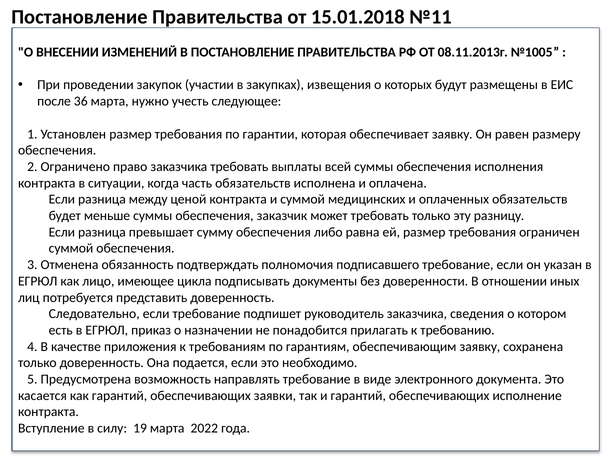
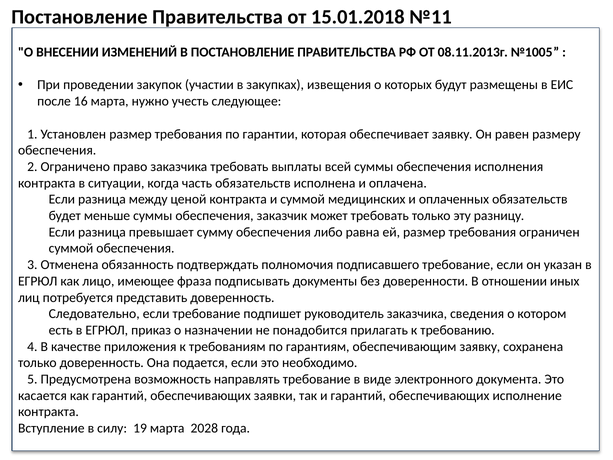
36: 36 -> 16 (81, 101)
цикла: цикла -> фраза (194, 281)
2022: 2022 -> 2028 (204, 428)
